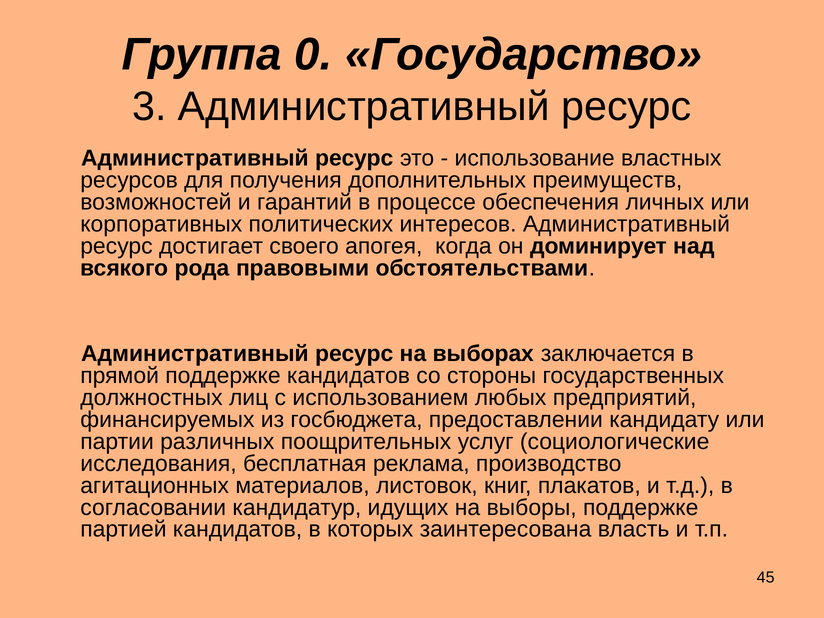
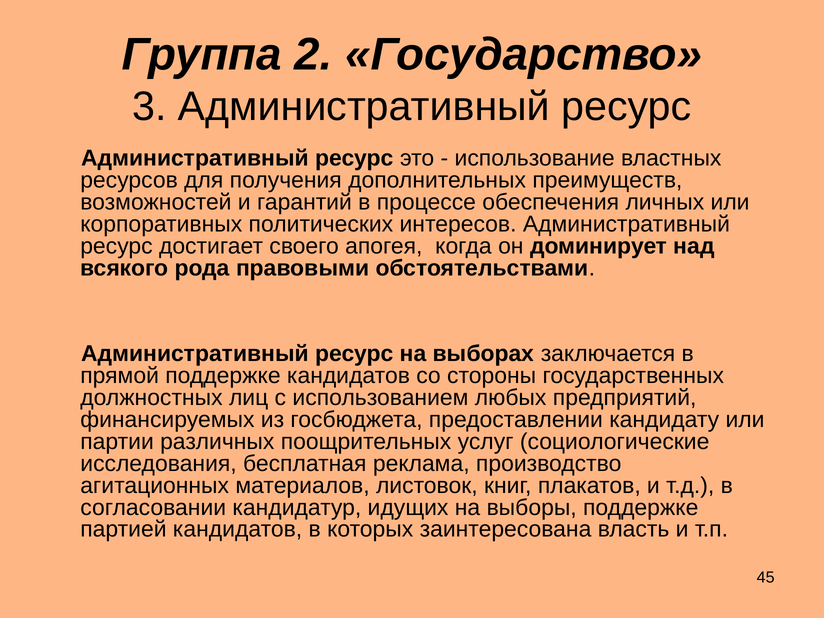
0: 0 -> 2 (314, 55)
